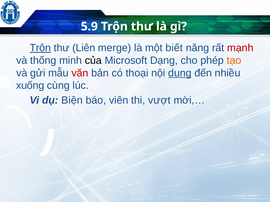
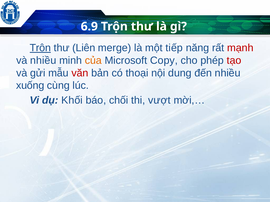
5.9: 5.9 -> 6.9 (89, 27)
biết: biết -> tiếp (174, 48)
và thống: thống -> nhiều (43, 61)
của colour: black -> orange (93, 61)
Dạng: Dạng -> Copy (164, 61)
tạo colour: orange -> red (234, 61)
dung underline: present -> none (180, 73)
Biện: Biện -> Khối (72, 100)
viên: viên -> chối (119, 100)
